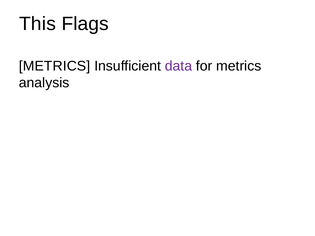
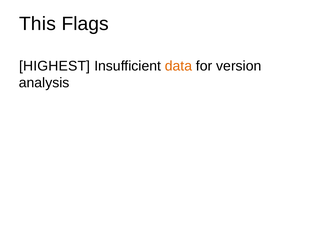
METRICS: METRICS -> HIGHEST (55, 66)
data colour: purple -> orange (178, 66)
for metrics: metrics -> version (239, 66)
